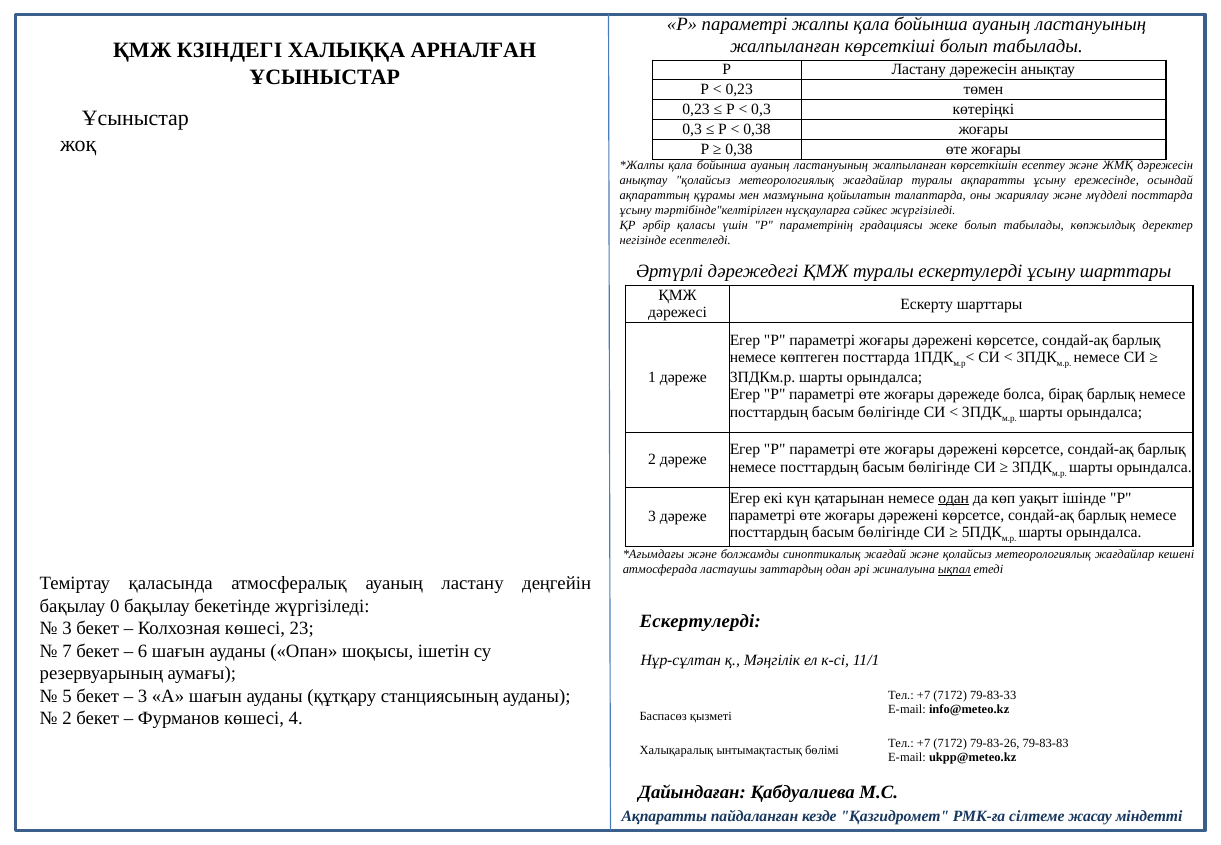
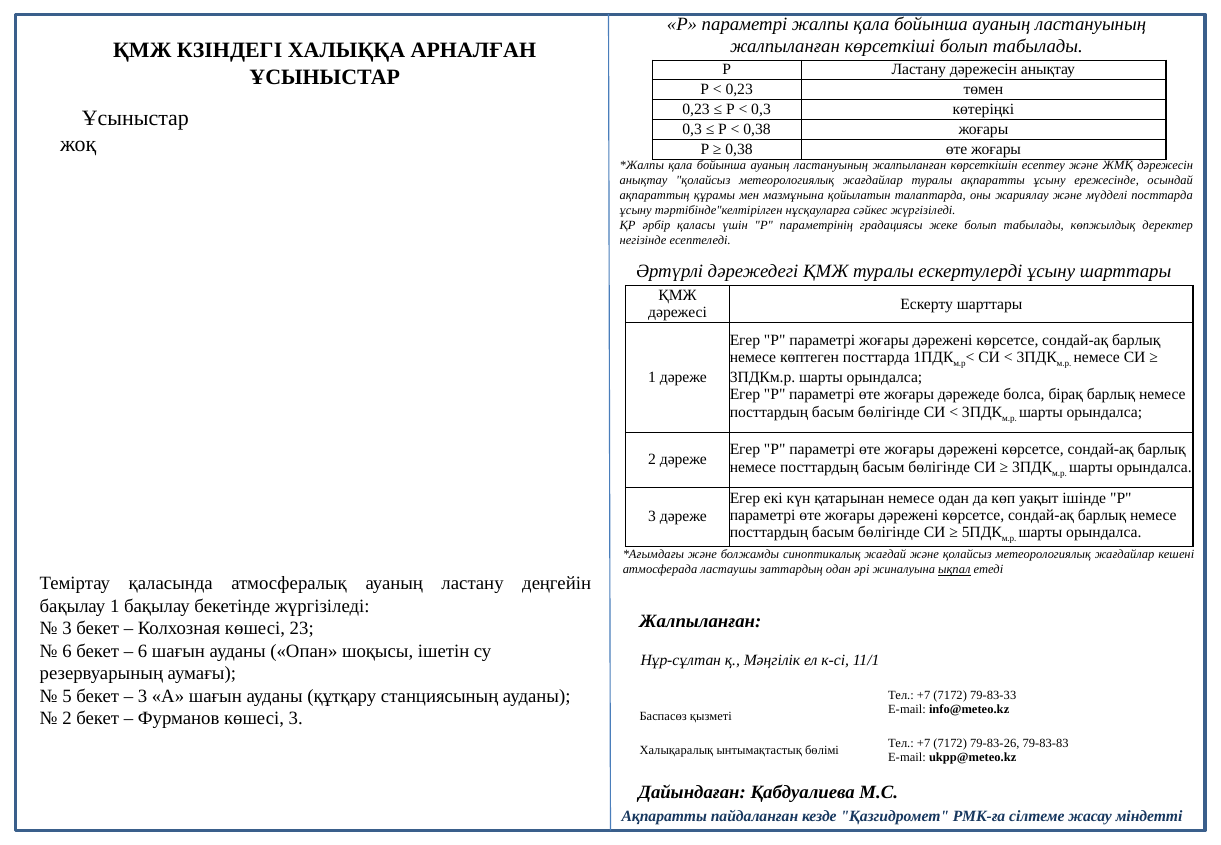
одан underline: present -> none (954, 498)
бақылау 0: 0 -> 1 (115, 606)
Ескертулерді: Ескертулерді -> Жалпыланған (700, 621)
7: 7 -> 6 (67, 651)
көшесі 4: 4 -> 3 (296, 719)
